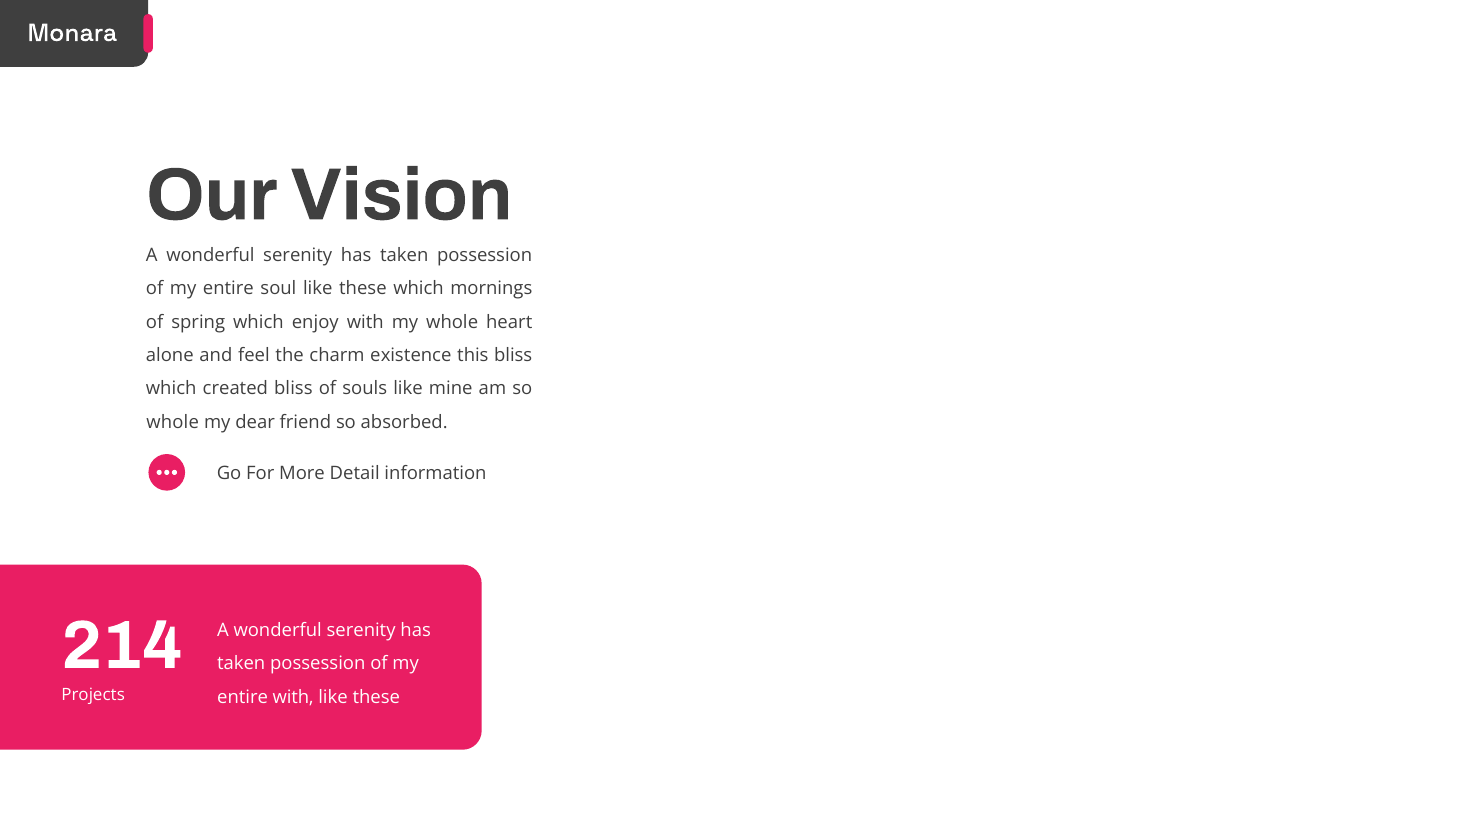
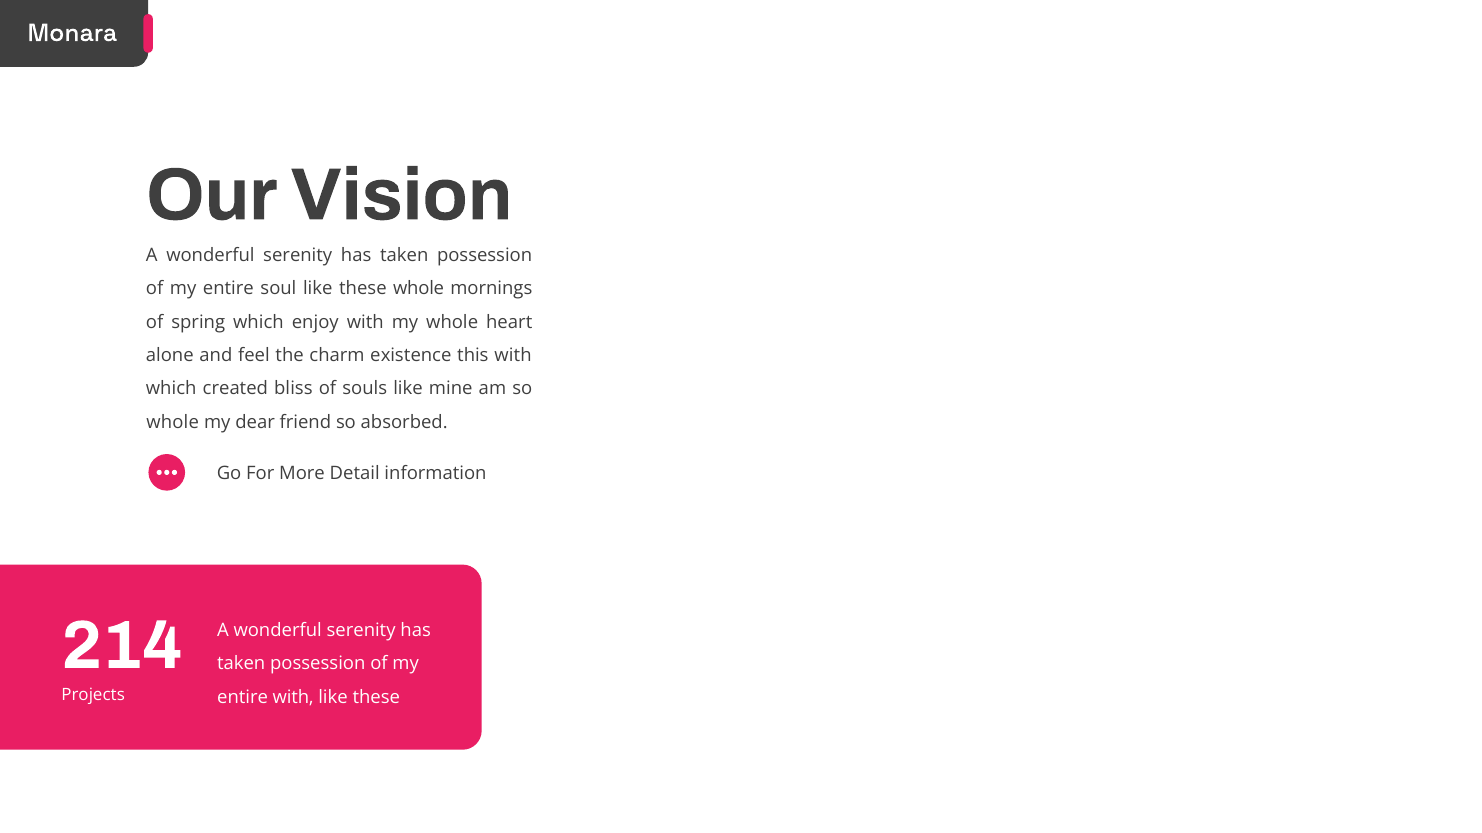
these which: which -> whole (419, 289)
this bliss: bliss -> with (513, 356)
